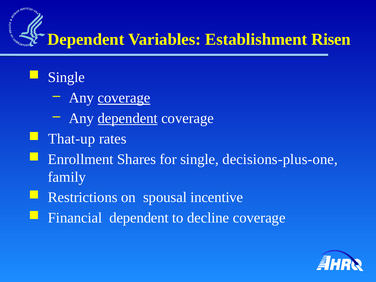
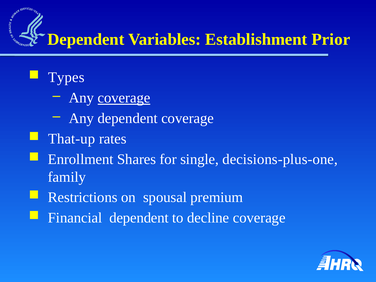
Risen: Risen -> Prior (331, 39)
Single: Single -> Types (66, 77)
dependent underline: present -> none (128, 118)
incentive: incentive -> premium (217, 197)
